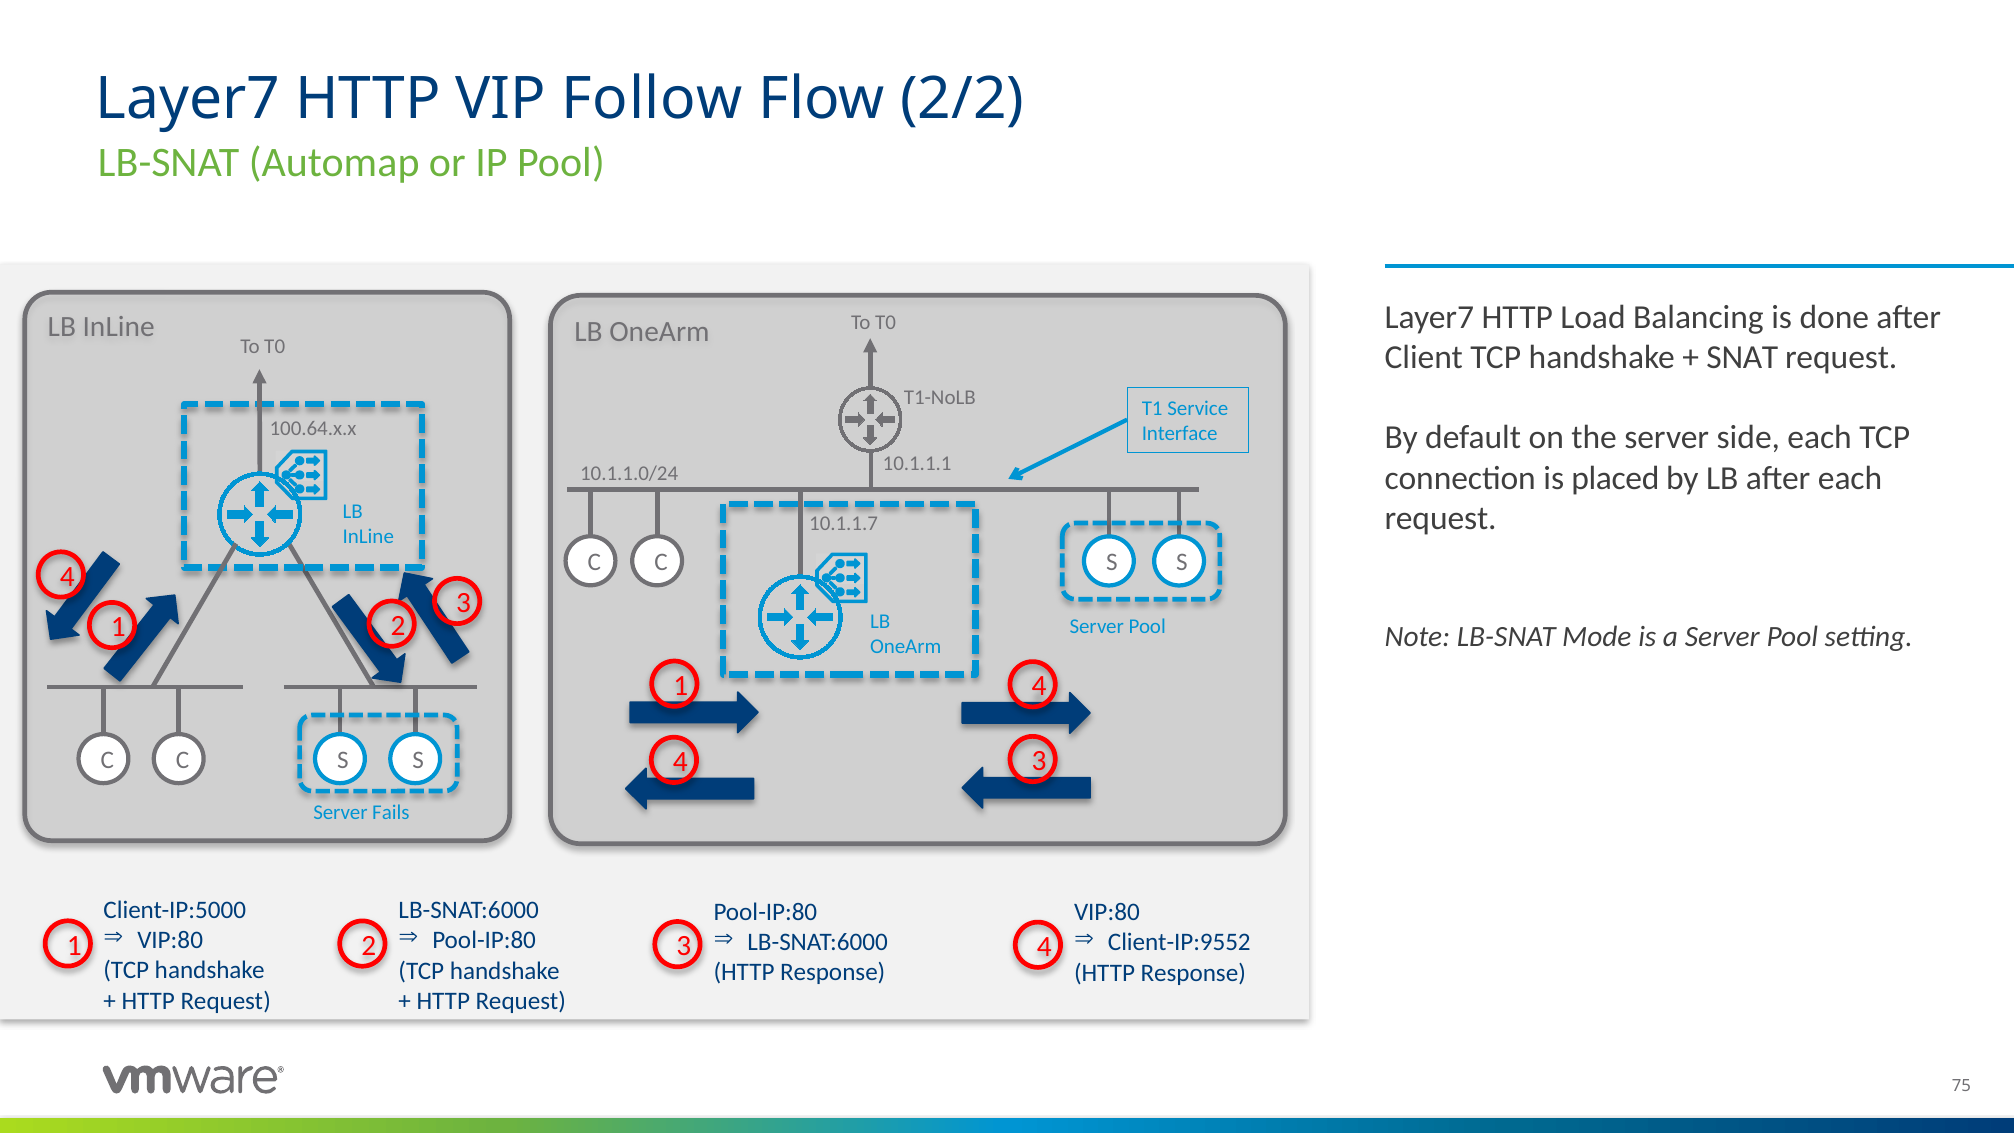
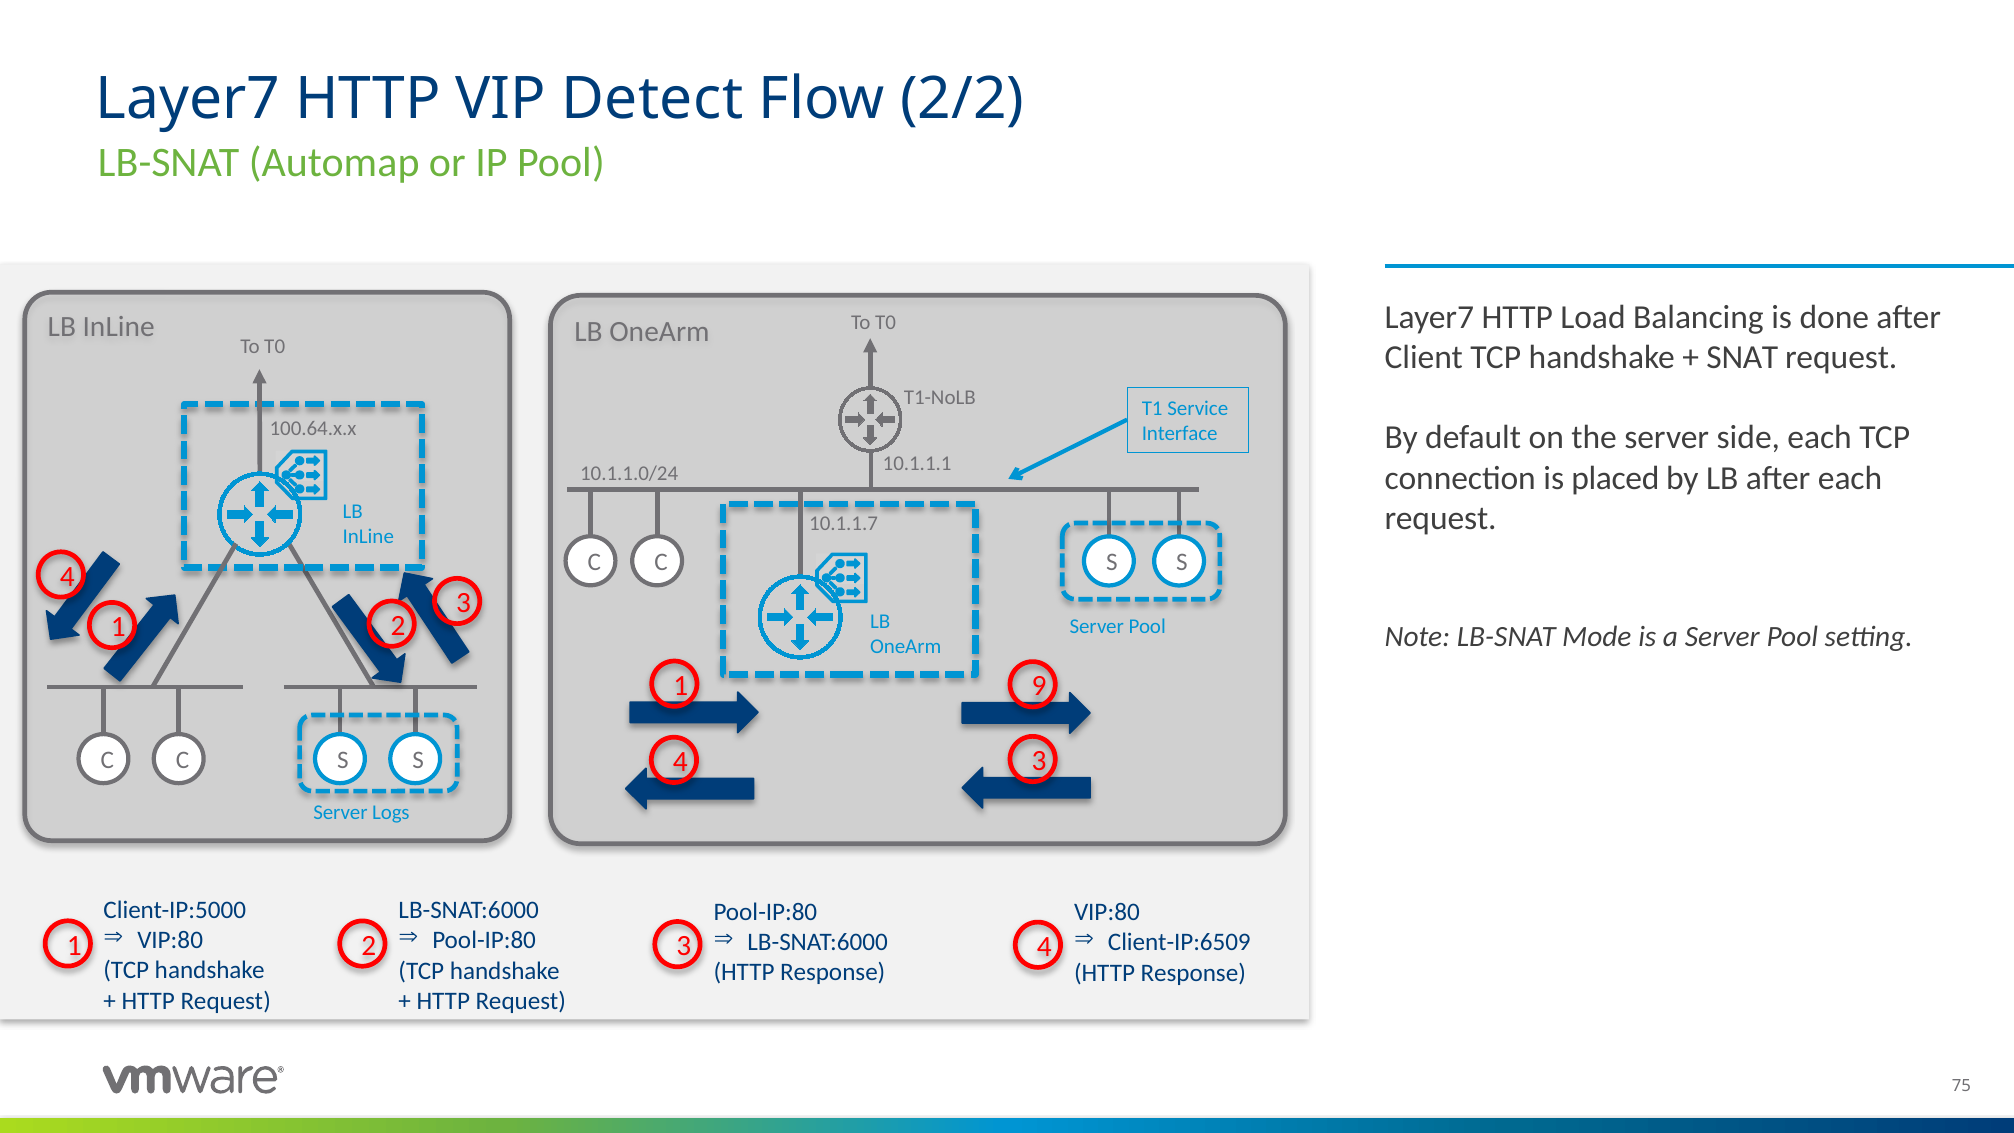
Follow: Follow -> Detect (652, 99)
4: 4 -> 9 (1039, 686)
Fails: Fails -> Logs (391, 813)
Client-IP:9552: Client-IP:9552 -> Client-IP:6509 (1179, 943)
